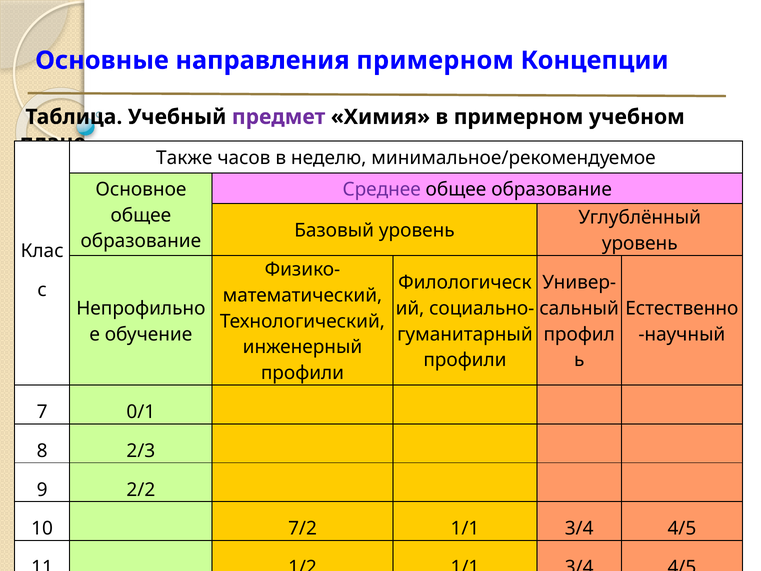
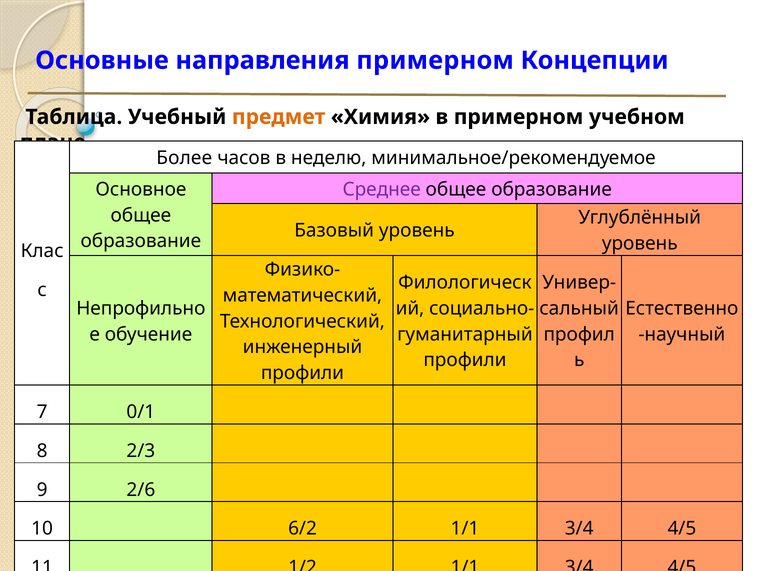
предмет colour: purple -> orange (279, 117)
Также: Также -> Более (184, 158)
2/2: 2/2 -> 2/6 (141, 490)
7/2: 7/2 -> 6/2 (303, 528)
